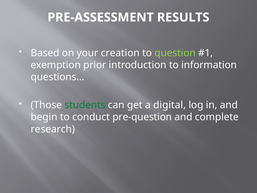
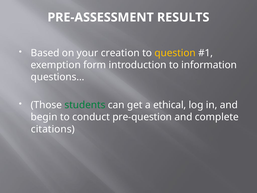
question colour: light green -> yellow (175, 53)
prior: prior -> form (95, 65)
digital: digital -> ethical (170, 105)
research: research -> citations (53, 129)
